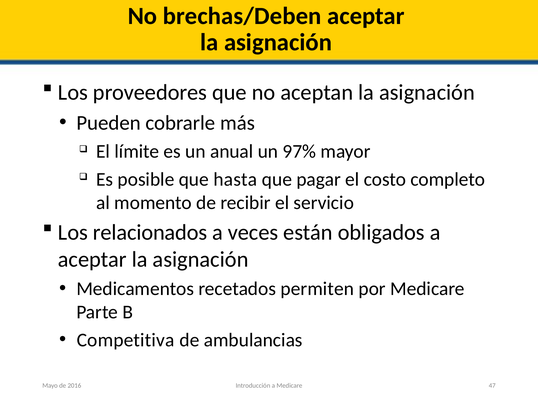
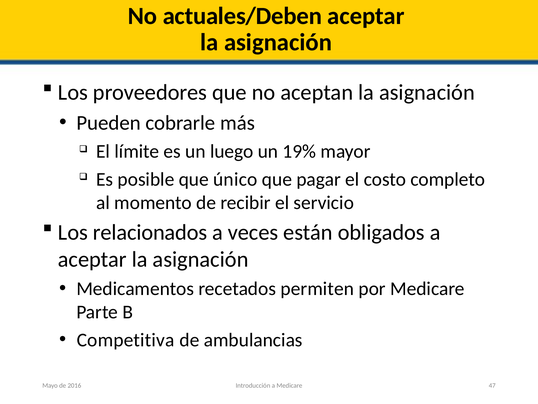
brechas/Deben: brechas/Deben -> actuales/Deben (242, 16)
anual: anual -> luego (232, 151)
97%: 97% -> 19% (299, 151)
hasta: hasta -> único (235, 179)
